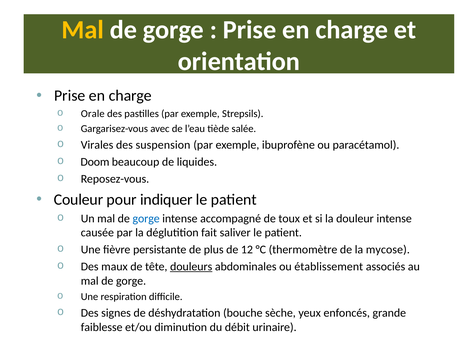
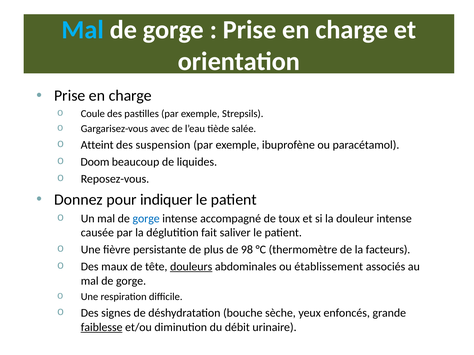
Mal colour: yellow -> light blue (83, 30)
Orale: Orale -> Coule (93, 114)
Virales: Virales -> Atteint (97, 145)
Couleur: Couleur -> Donnez (78, 200)
12: 12 -> 98 (247, 250)
mycose: mycose -> facteurs (388, 250)
faiblesse underline: none -> present (102, 328)
